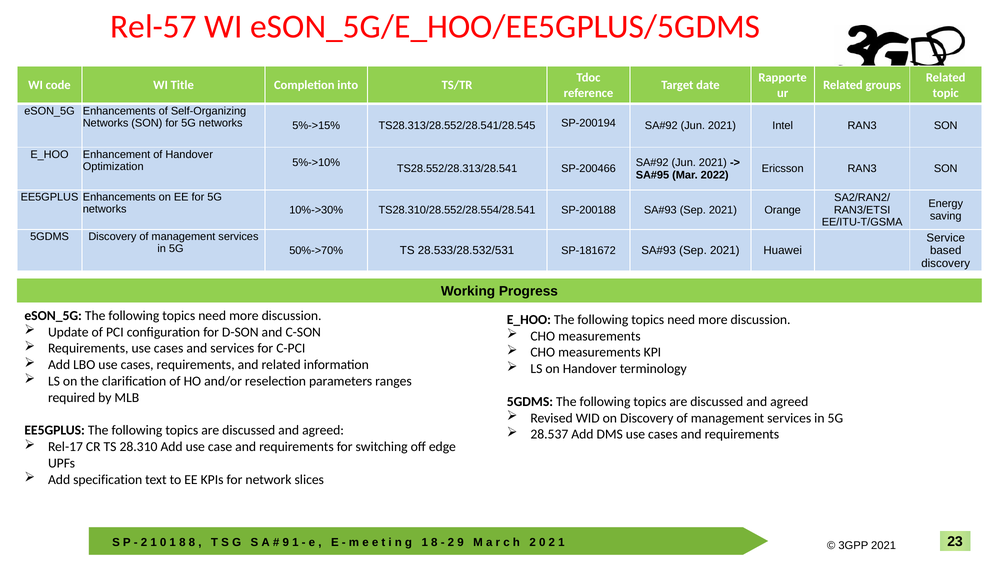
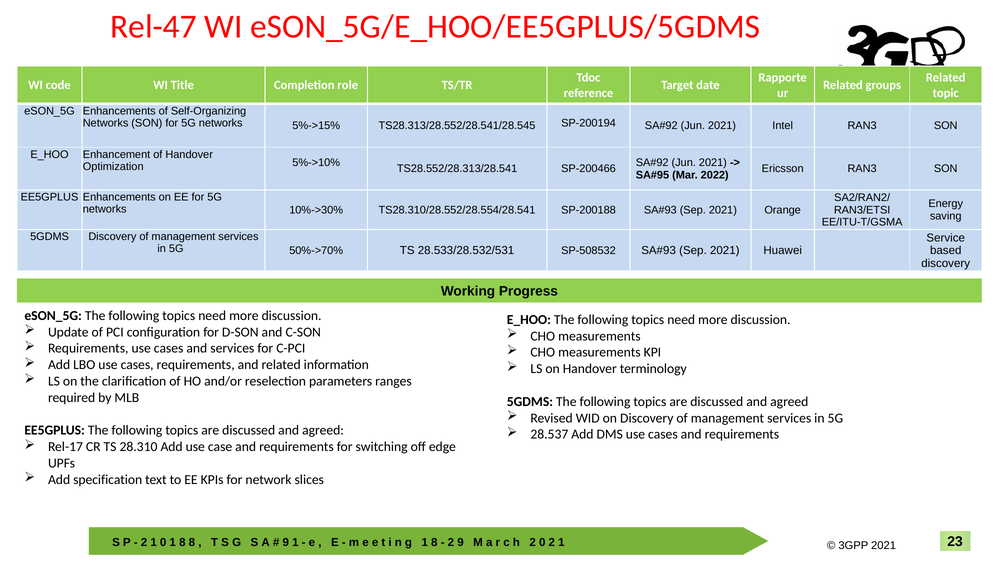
Rel-57: Rel-57 -> Rel-47 (154, 27)
into: into -> role (348, 85)
SP-181672: SP-181672 -> SP-508532 (588, 250)
